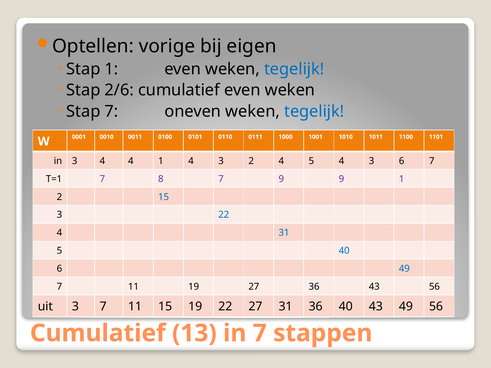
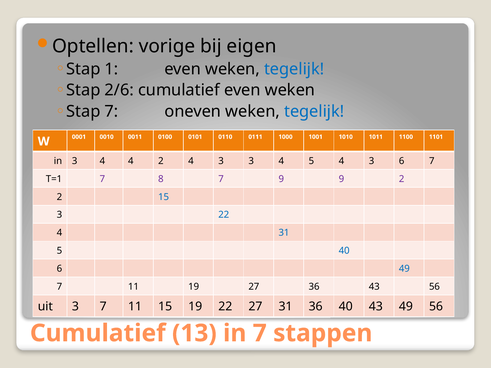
4 1: 1 -> 2 (161, 161)
3 2: 2 -> 3 (251, 161)
9 1: 1 -> 2 (402, 179)
